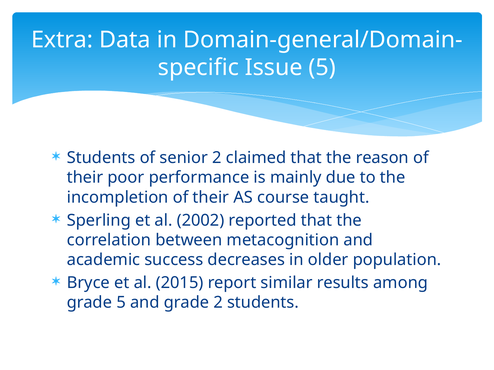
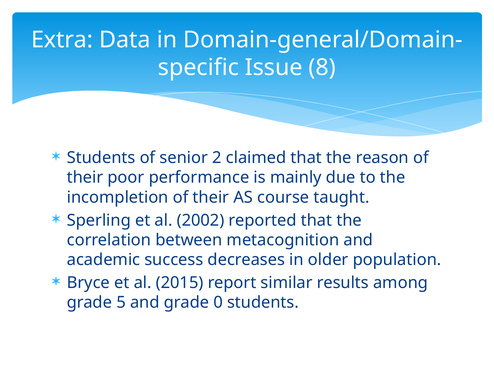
Issue 5: 5 -> 8 (322, 68)
grade 2: 2 -> 0 (218, 303)
